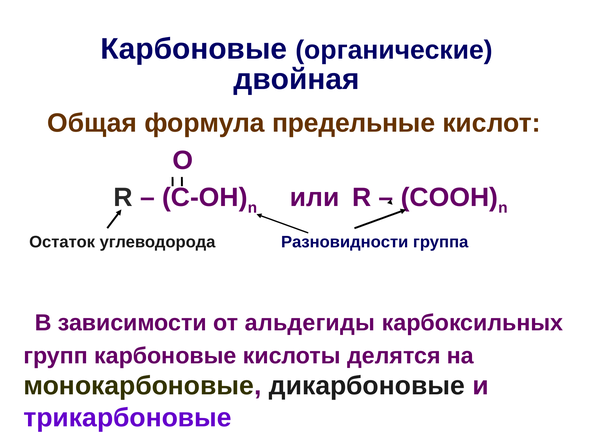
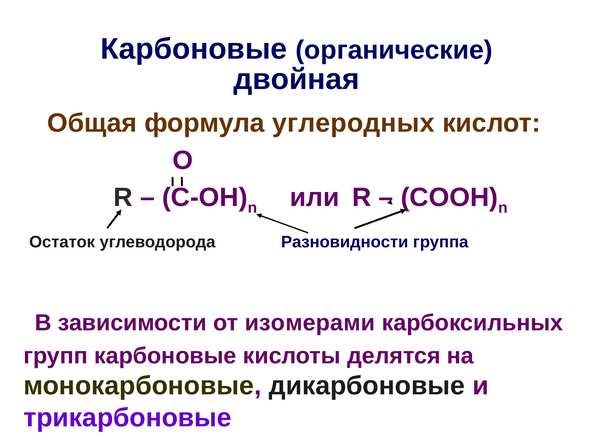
предельные: предельные -> углеродных (353, 123)
альдегиды: альдегиды -> изомерами (310, 323)
